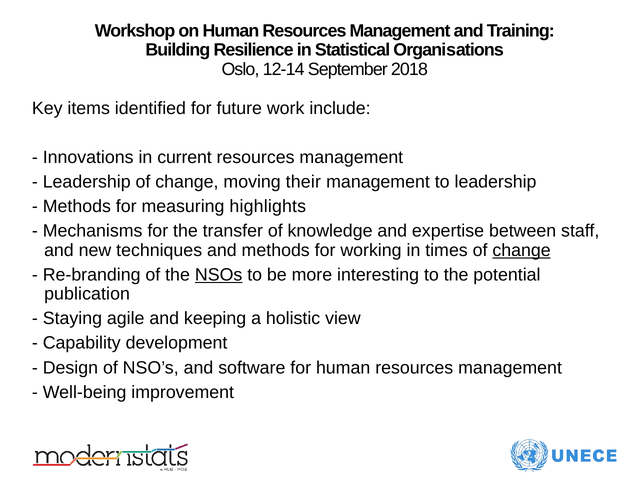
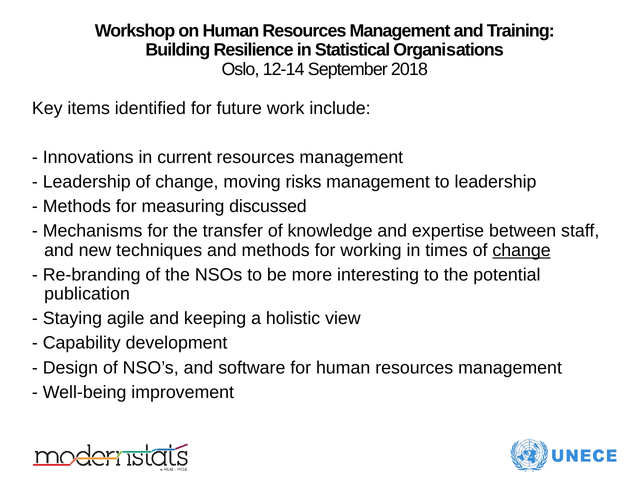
their: their -> risks (304, 182)
highlights: highlights -> discussed (268, 206)
NSOs underline: present -> none (219, 274)
